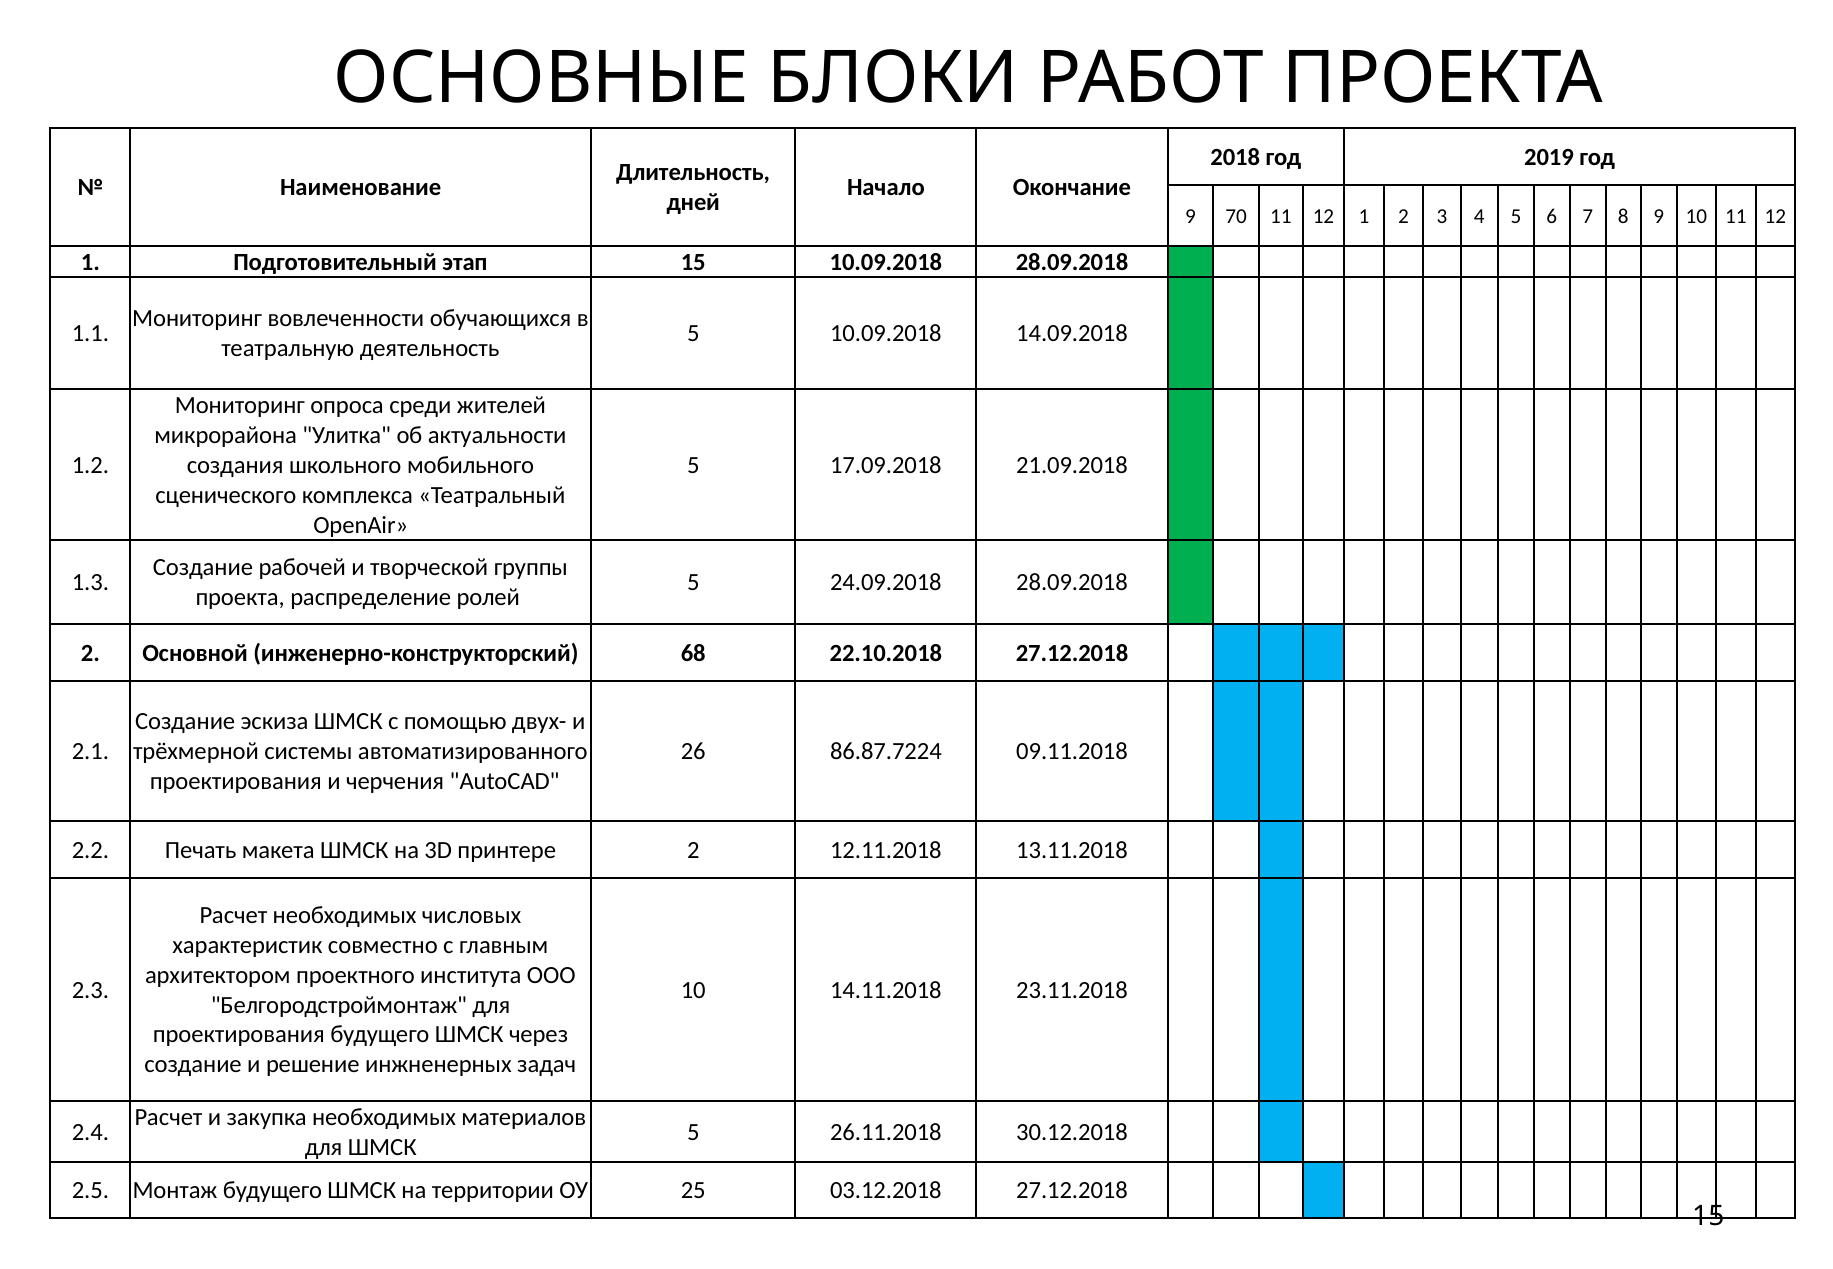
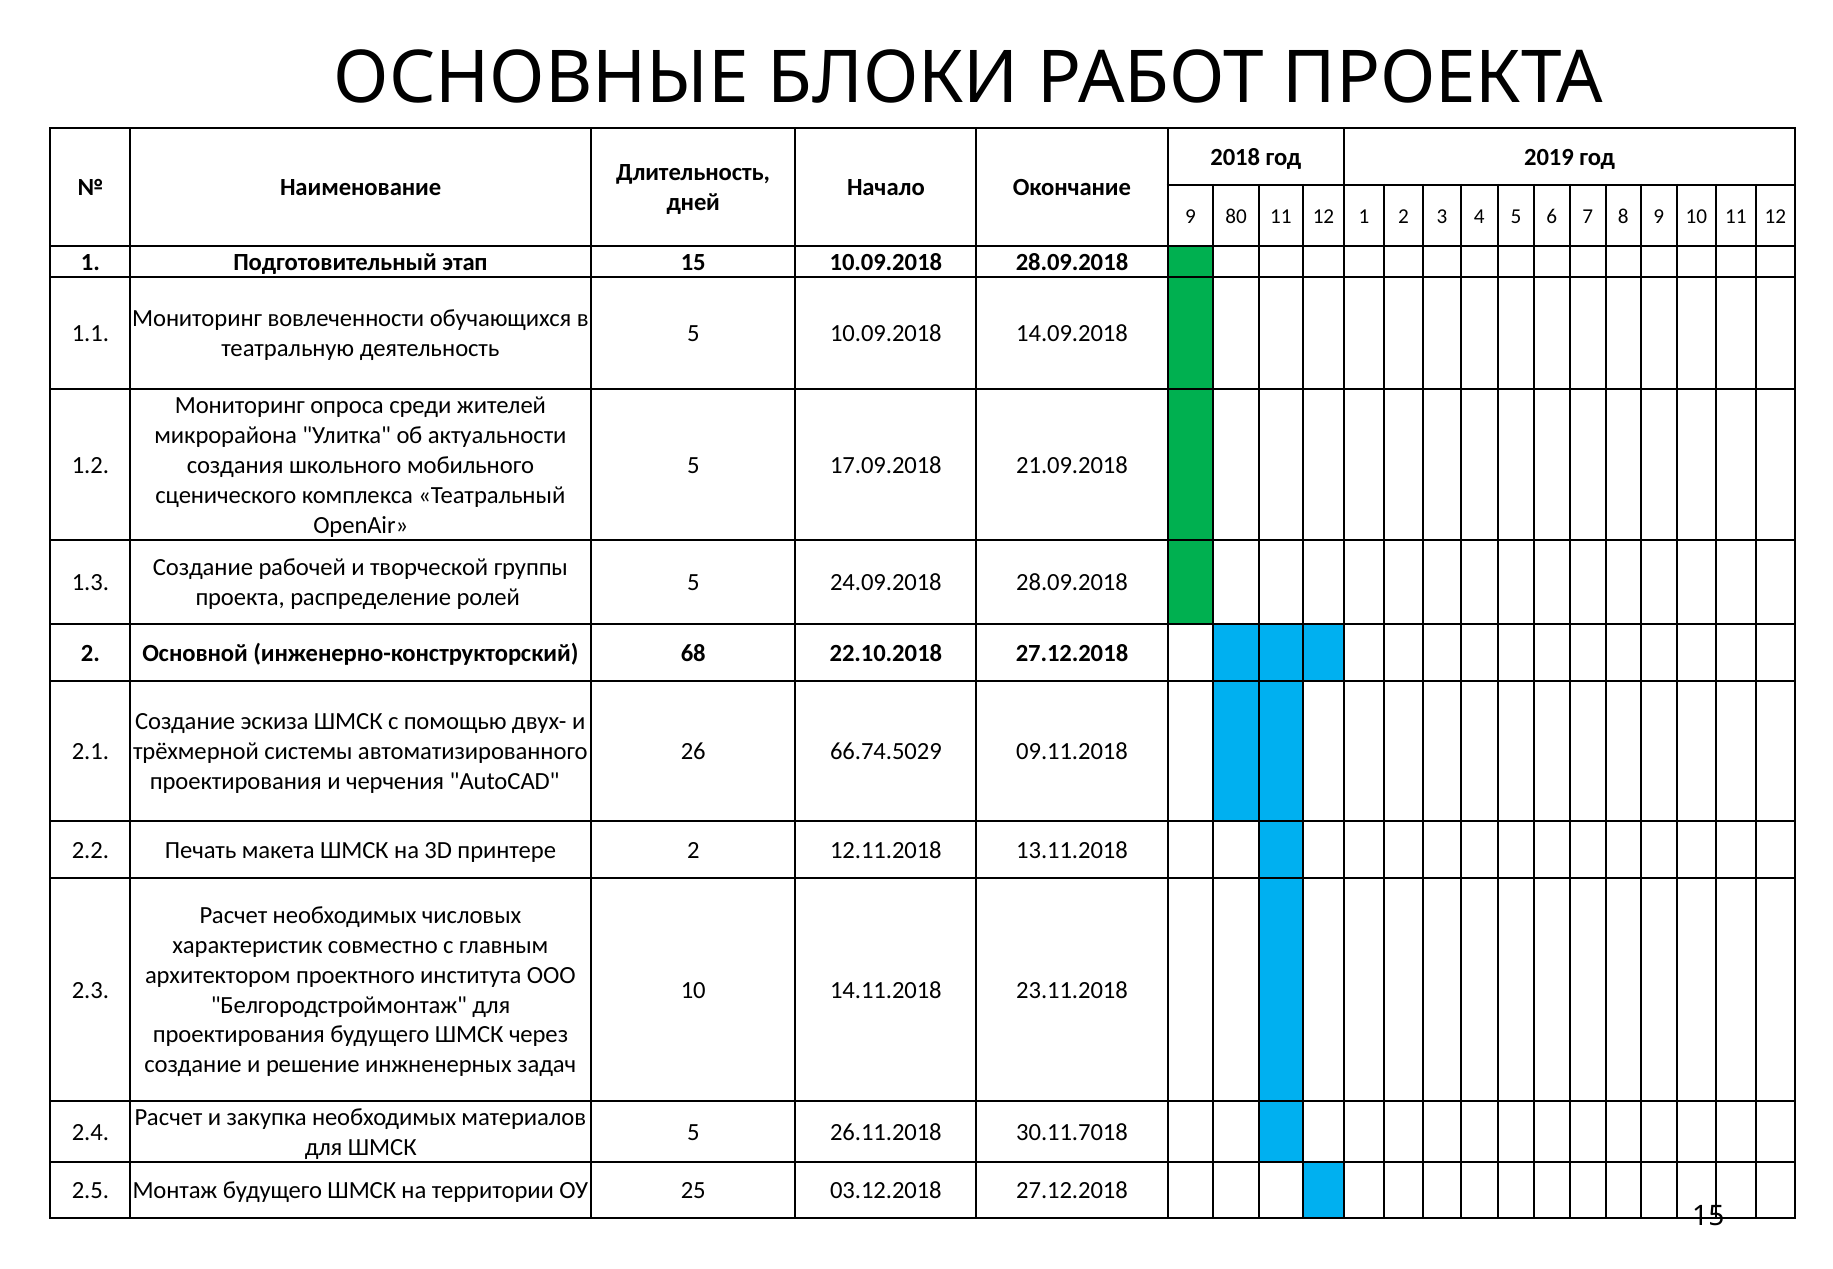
70: 70 -> 80 (1236, 216)
86.87.7224: 86.87.7224 -> 66.74.5029 (886, 752)
30.12.2018: 30.12.2018 -> 30.11.7018 (1072, 1132)
